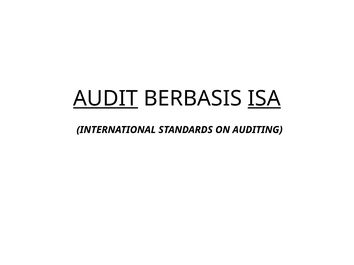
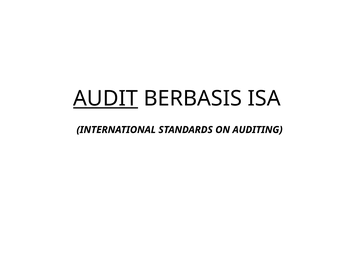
ISA underline: present -> none (264, 99)
